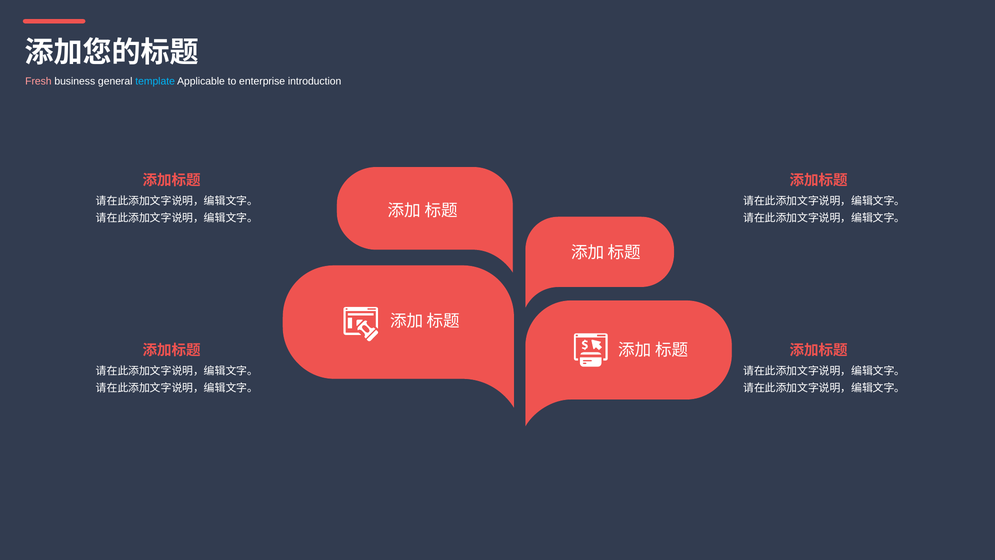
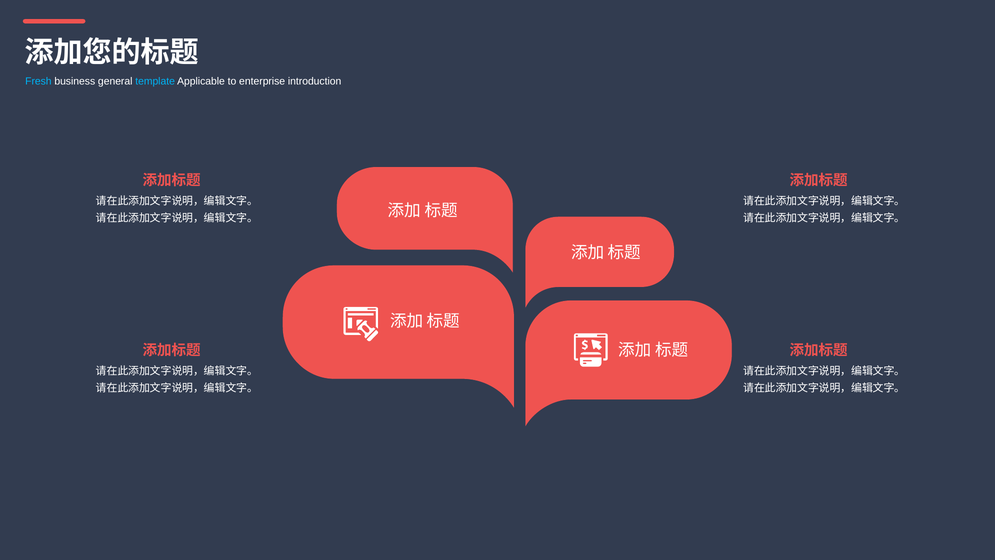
Fresh colour: pink -> light blue (38, 81)
